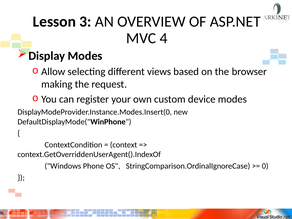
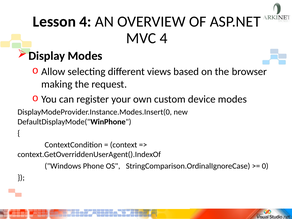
Lesson 3: 3 -> 4 (85, 22)
